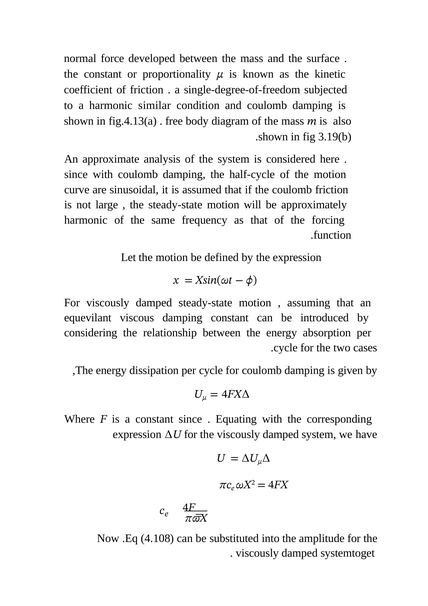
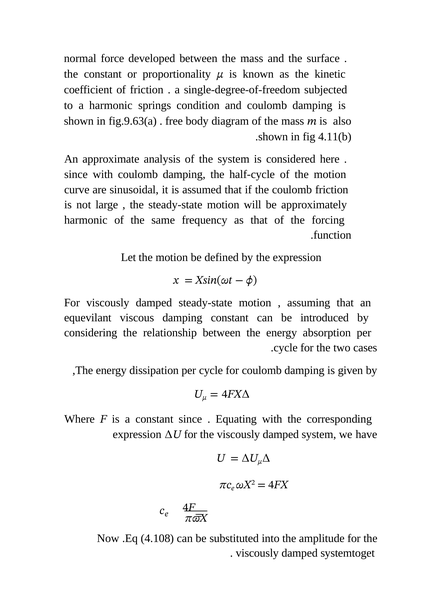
similar: similar -> springs (155, 105)
fig.4.13(a: fig.4.13(a -> fig.9.63(a (133, 121)
3.19(b: 3.19(b -> 4.11(b (335, 136)
